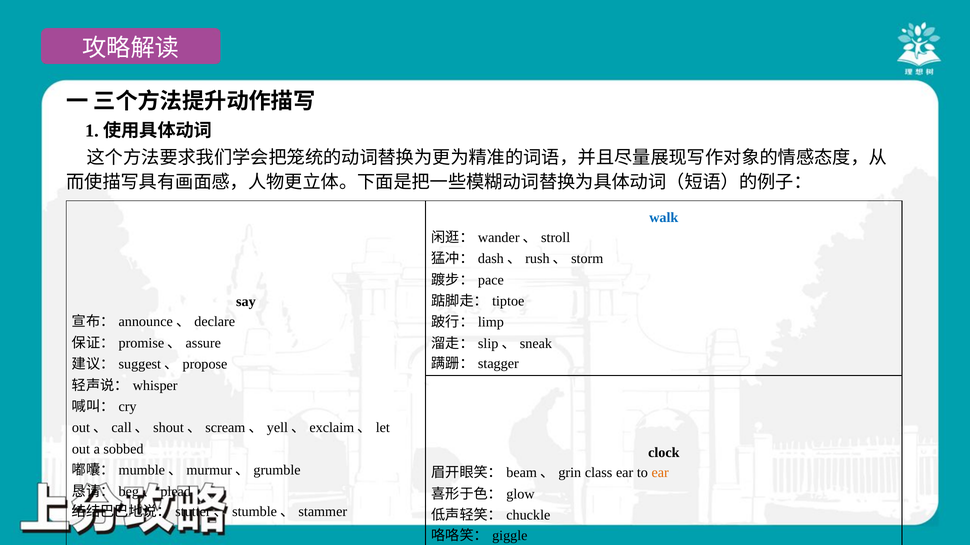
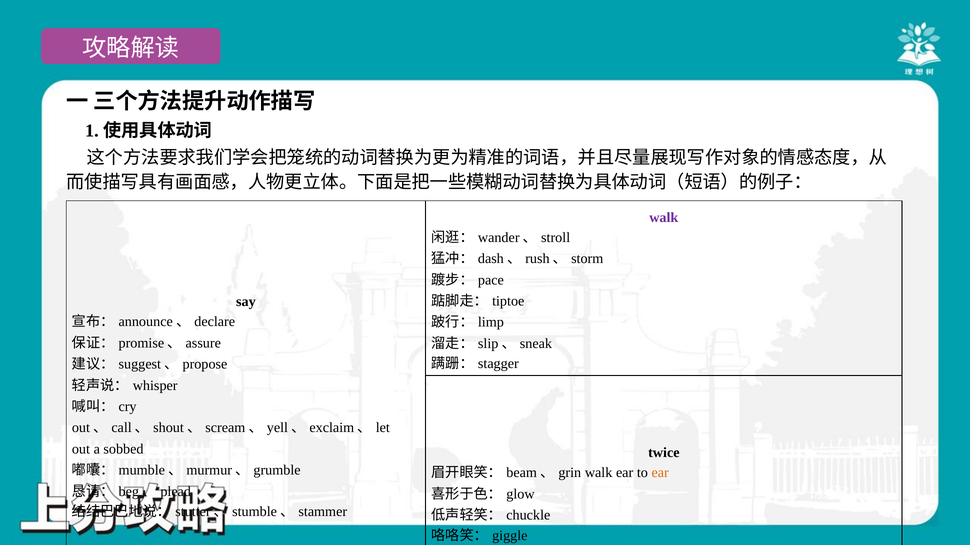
walk colour: blue -> purple (664, 218)
clock: clock -> twice (664, 453)
class: class -> walk (599, 473)
